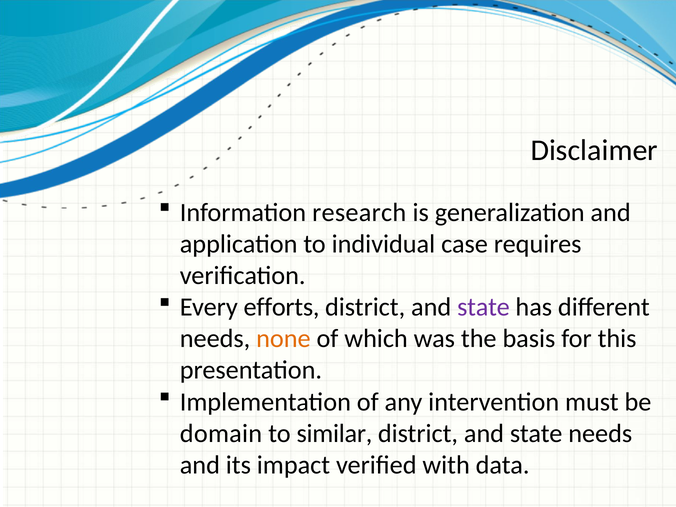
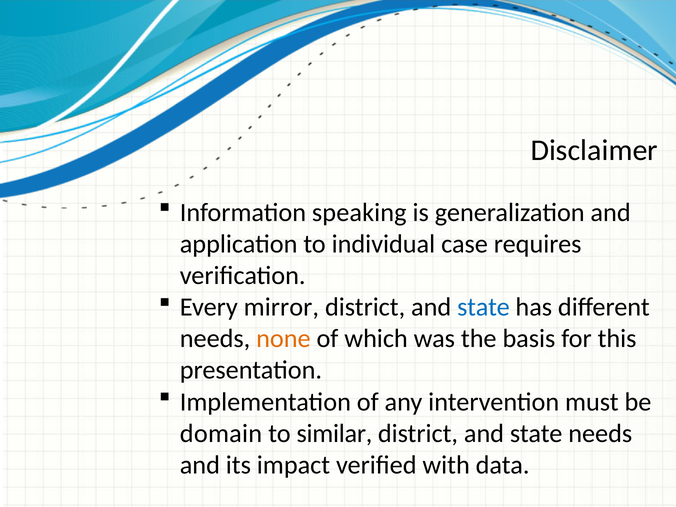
research: research -> speaking (359, 212)
efforts: efforts -> mirror (281, 307)
state colour: purple -> blue (483, 307)
